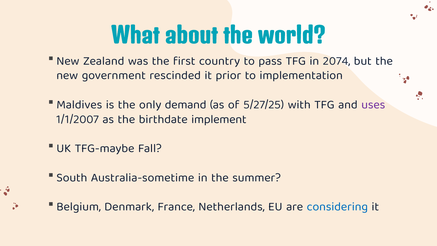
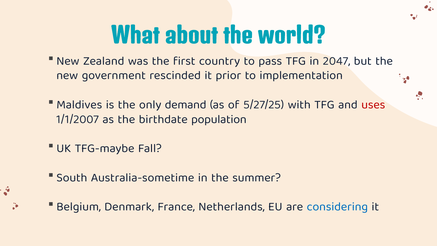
2074: 2074 -> 2047 (336, 61)
uses colour: purple -> red (373, 104)
implement: implement -> population (219, 119)
